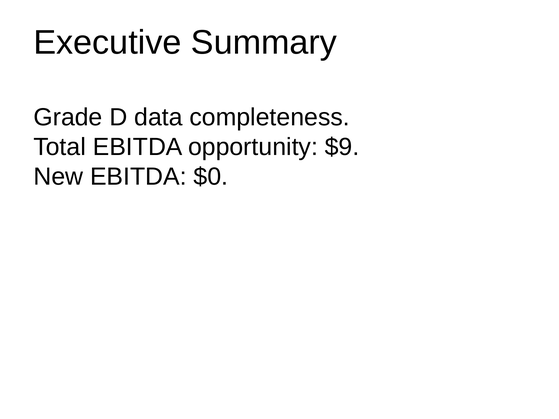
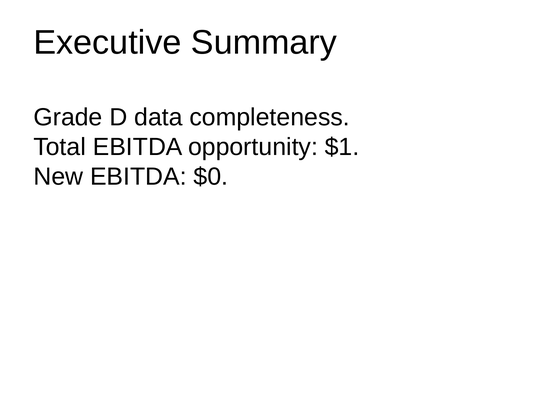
$9: $9 -> $1 (342, 147)
